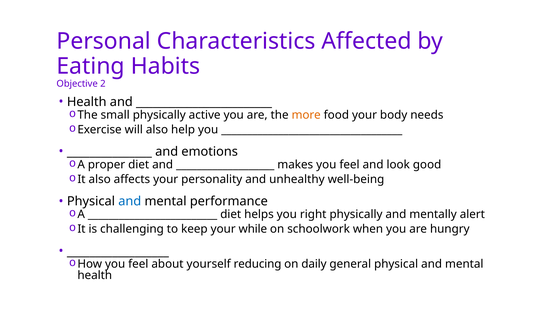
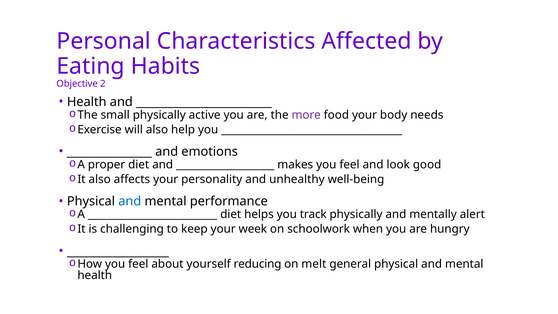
more colour: orange -> purple (306, 115)
right: right -> track (313, 214)
while: while -> week (253, 229)
daily: daily -> melt (314, 264)
